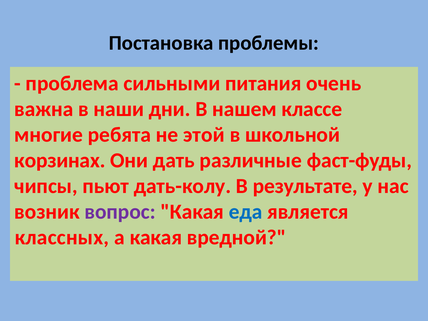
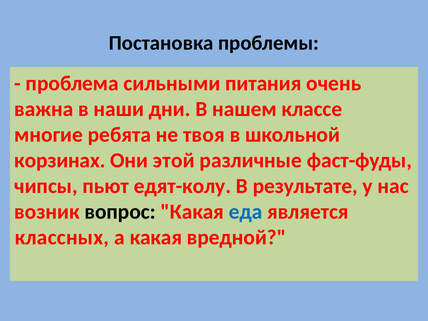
этой: этой -> твоя (204, 135)
дать: дать -> этой (174, 160)
дать-колу: дать-колу -> едят-колу (182, 186)
вопрос colour: purple -> black (120, 212)
